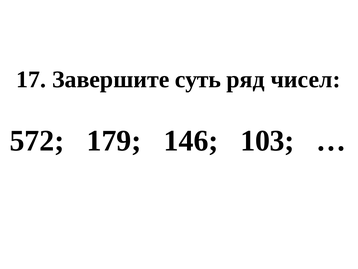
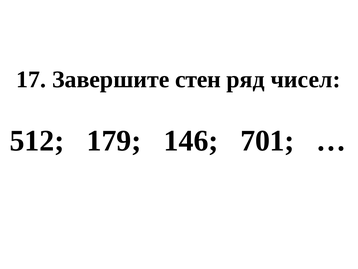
суть: суть -> стен (198, 79)
572: 572 -> 512 (37, 141)
103: 103 -> 701 (267, 141)
